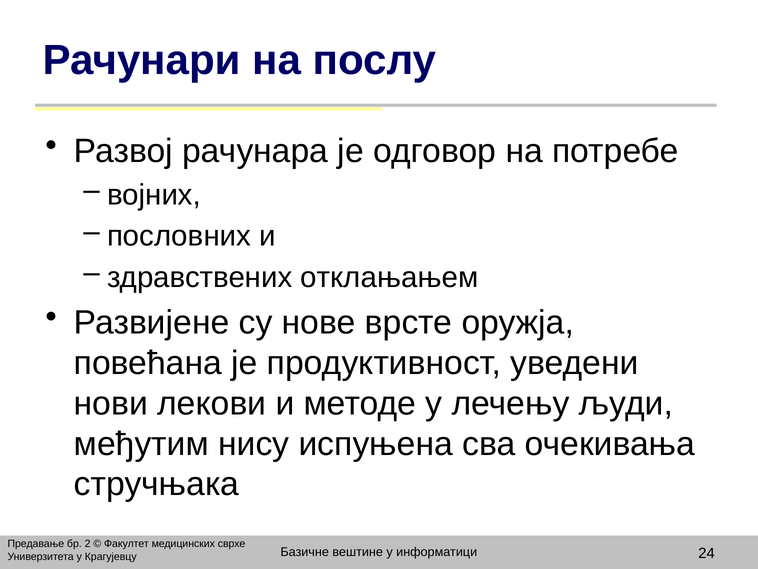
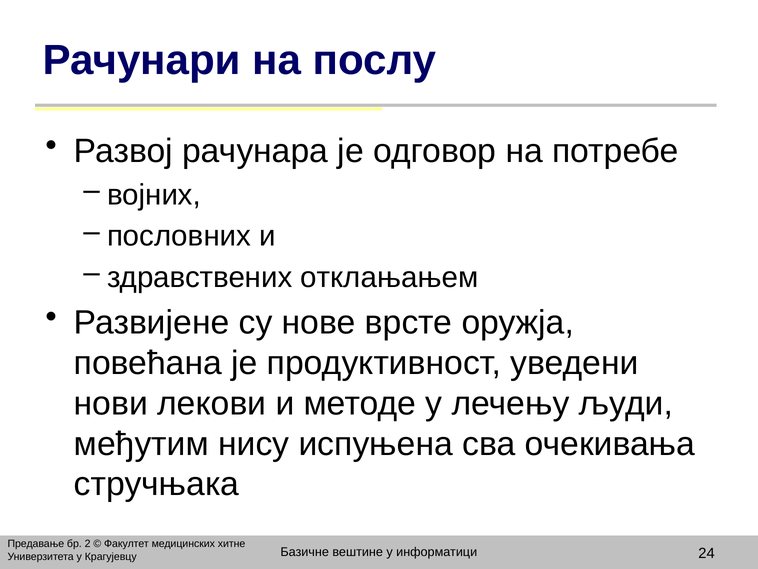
сврхе: сврхе -> хитне (232, 543)
